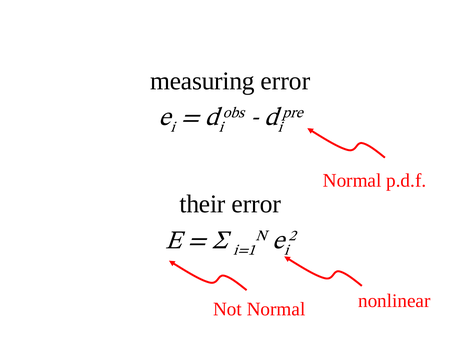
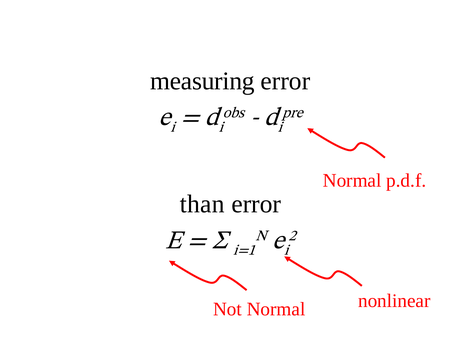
their: their -> than (202, 204)
